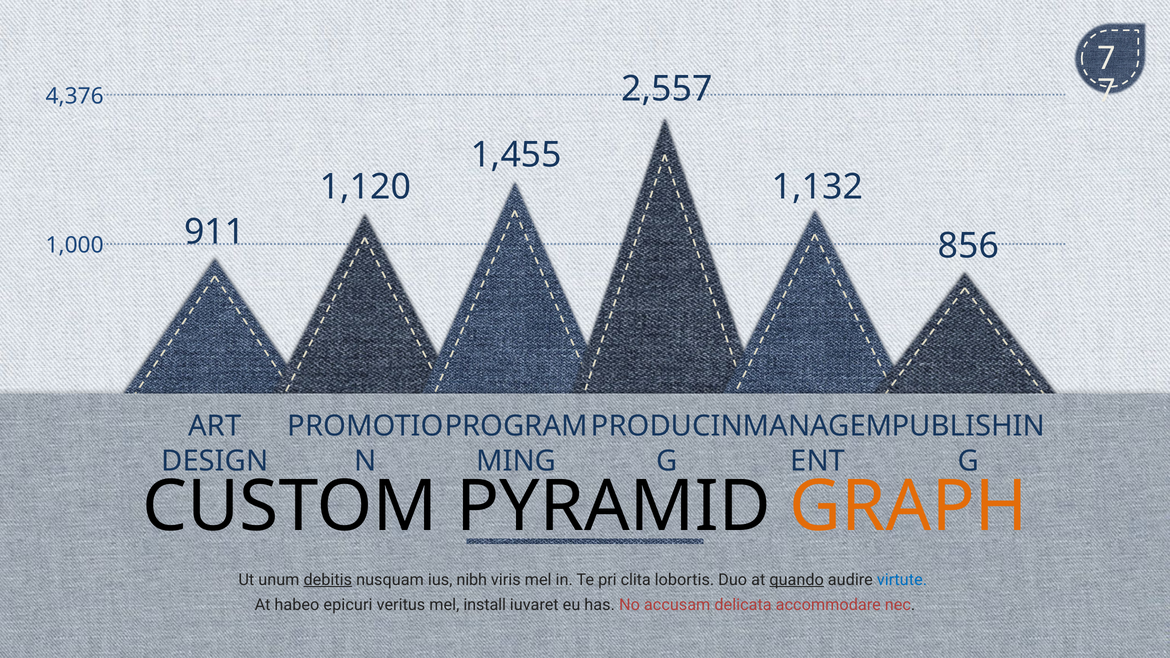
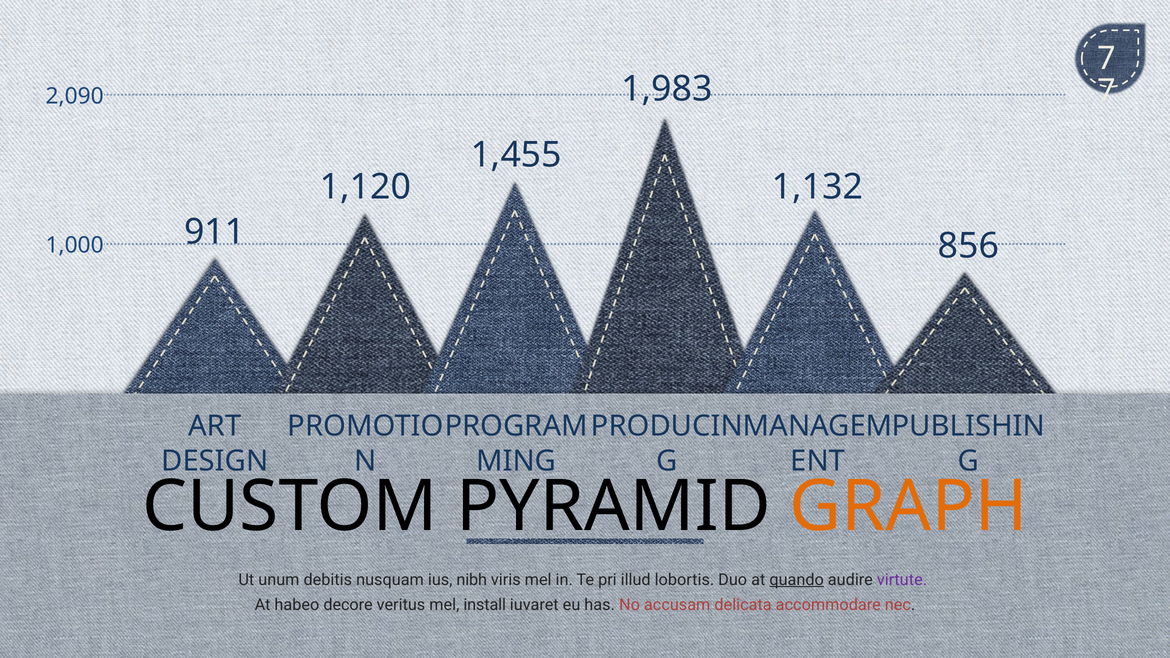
2,557: 2,557 -> 1,983 (667, 89)
4,376: 4,376 -> 2,090 (75, 96)
debitis underline: present -> none (328, 580)
clita: clita -> illud (636, 580)
virtute colour: blue -> purple (902, 580)
epicuri: epicuri -> decore (348, 605)
